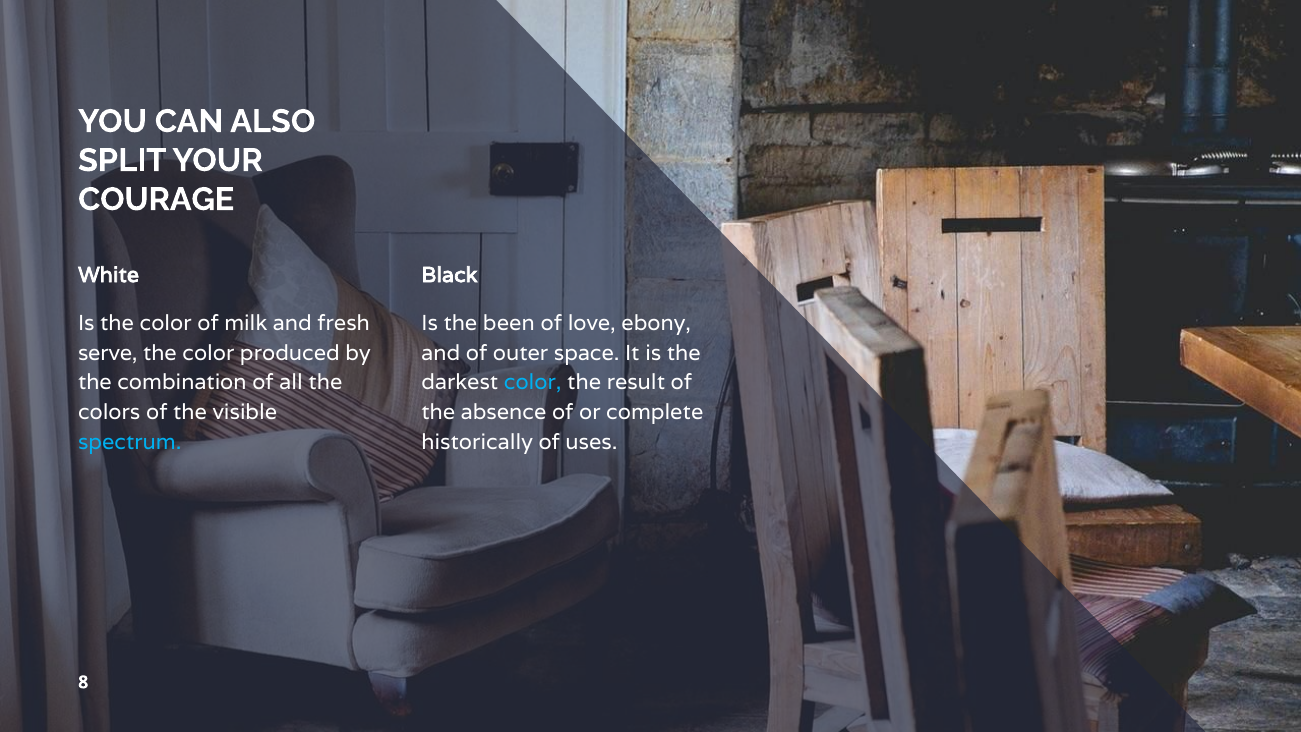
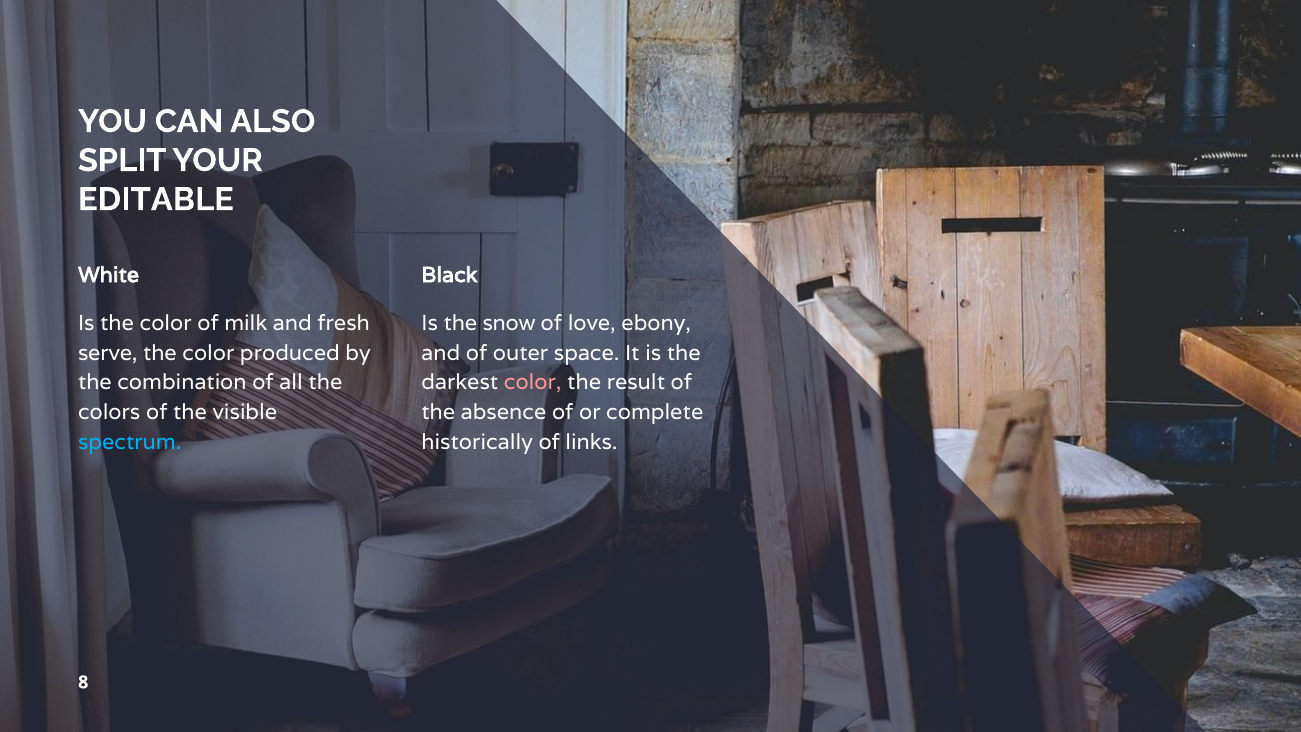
COURAGE: COURAGE -> EDITABLE (156, 199)
been: been -> snow (509, 323)
color colour: light blue -> pink (533, 383)
uses: uses -> links (592, 443)
